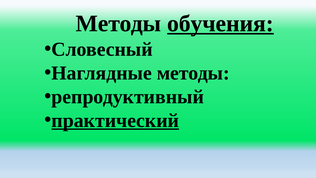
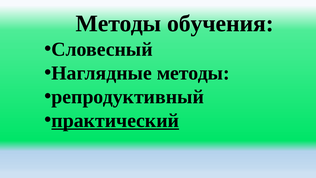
обучения underline: present -> none (220, 23)
